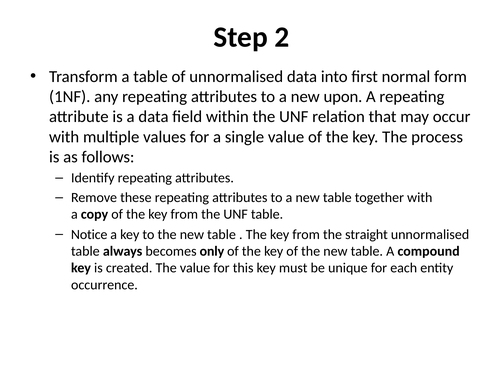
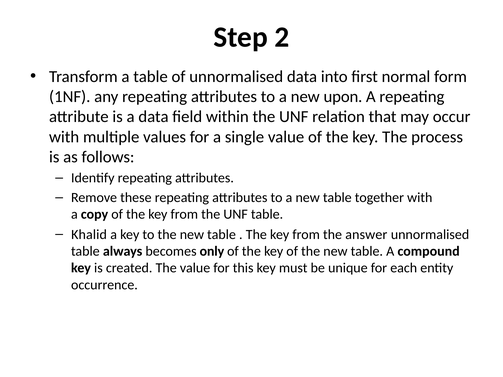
Notice: Notice -> Khalid (89, 235)
straight: straight -> answer (366, 235)
